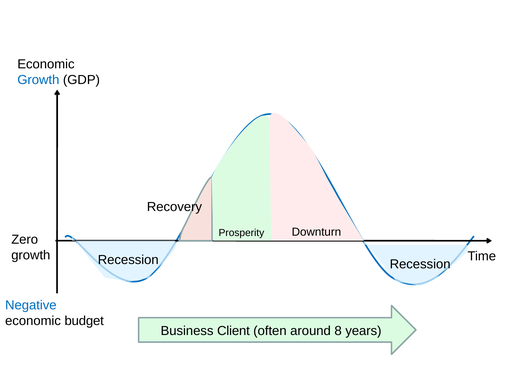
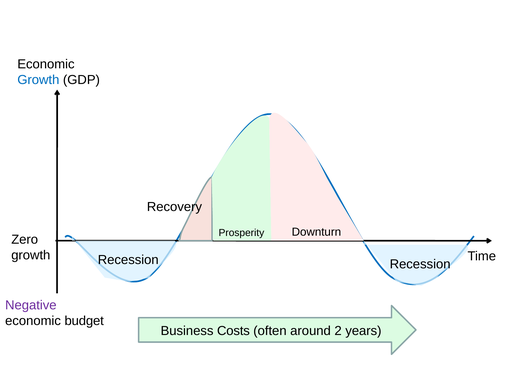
Negative colour: blue -> purple (31, 306)
Client: Client -> Costs (233, 331)
8: 8 -> 2 (338, 331)
